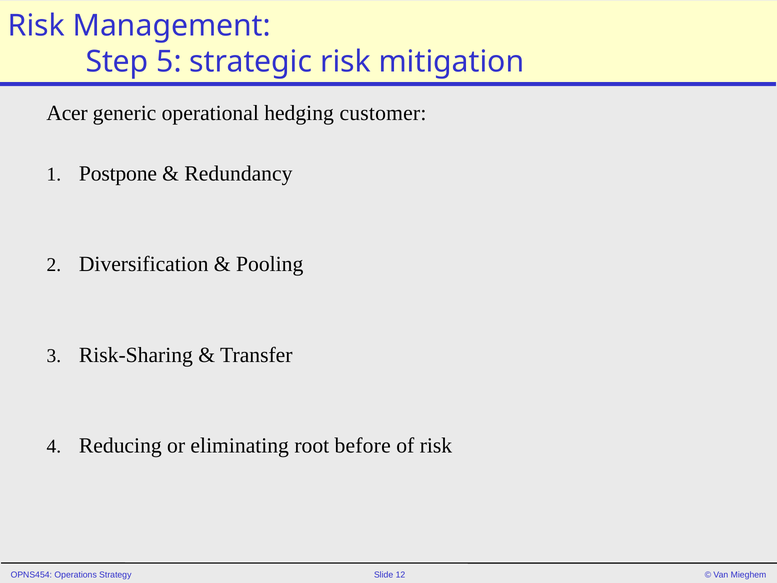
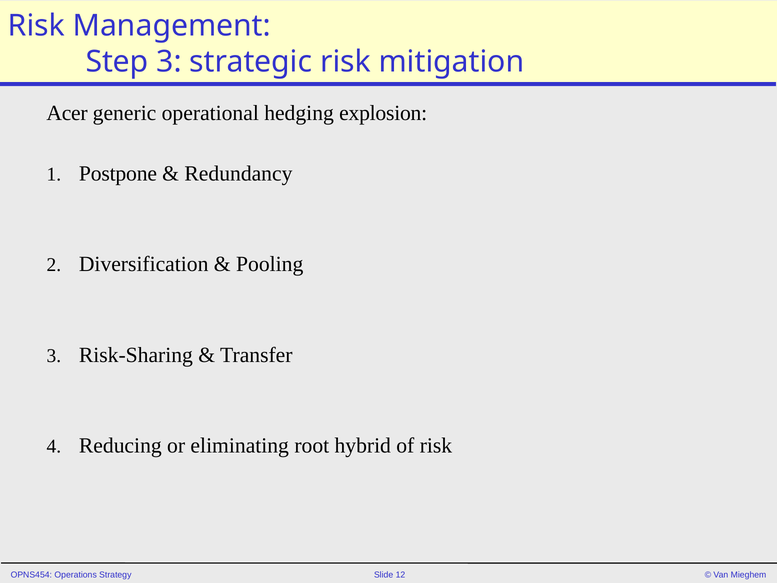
Step 5: 5 -> 3 (169, 62)
customer: customer -> explosion (383, 113)
before: before -> hybrid (363, 446)
